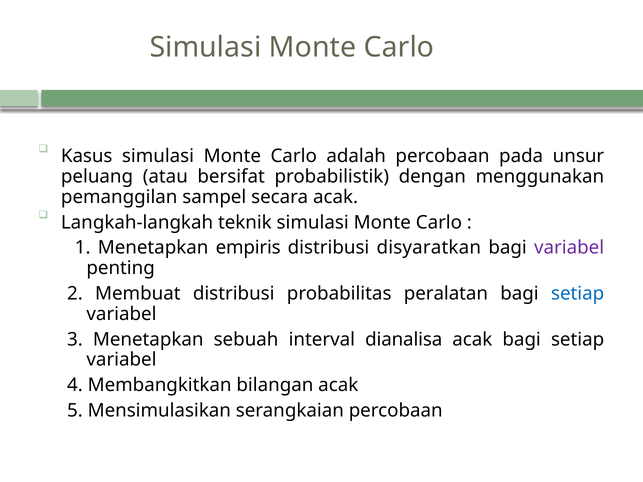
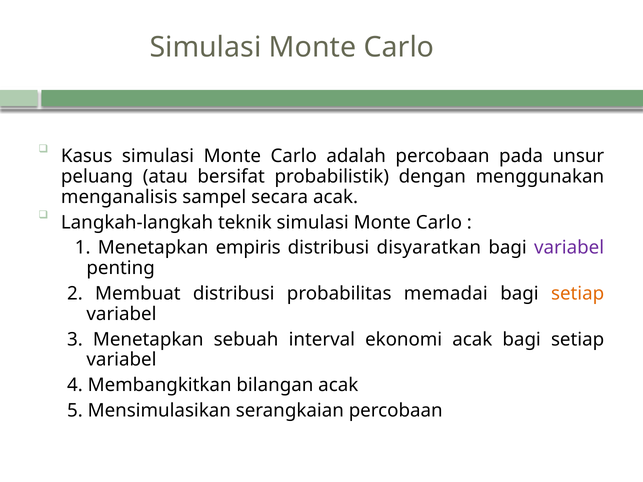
pemanggilan: pemanggilan -> menganalisis (119, 197)
peralatan: peralatan -> memadai (446, 294)
setiap colour: blue -> orange (578, 294)
dianalisa: dianalisa -> ekonomi (404, 340)
